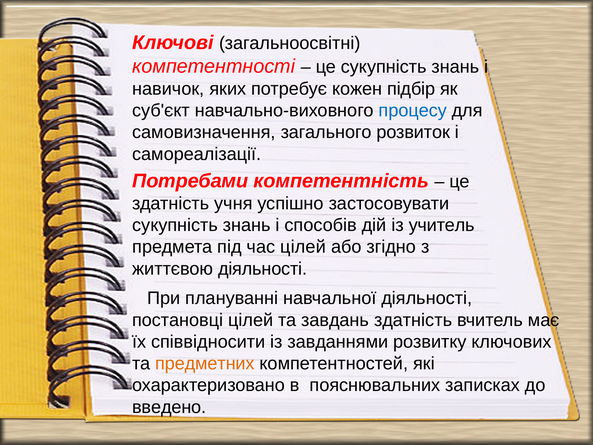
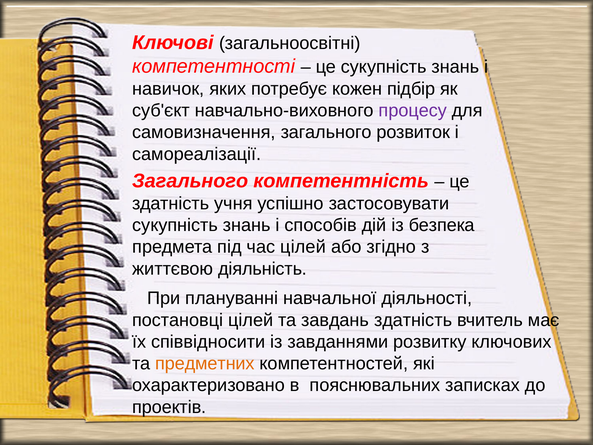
процесу colour: blue -> purple (413, 111)
Потребами: Потребами -> Загального (190, 181)
учитель: учитель -> безпека (442, 225)
життєвою діяльності: діяльності -> діяльність (263, 269)
введено: введено -> проектів (169, 407)
